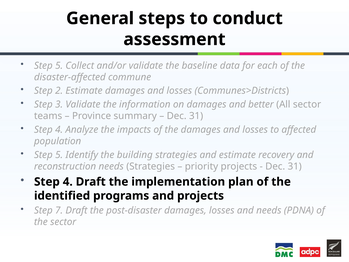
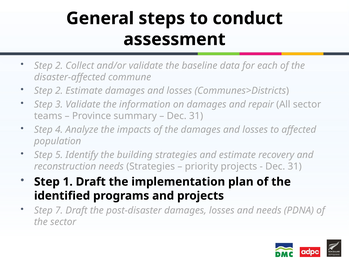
5: 5 -> 2 (59, 65)
better: better -> repair (261, 104)
4: 4 -> 1 (68, 182)
